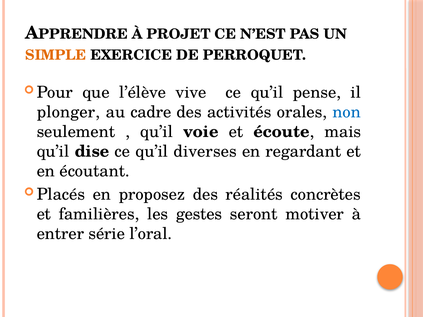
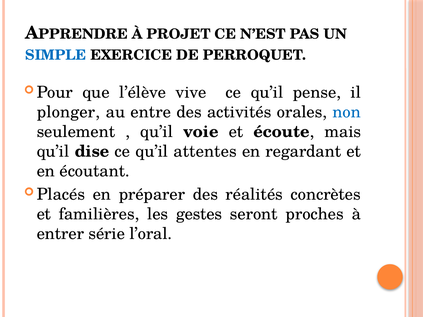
SIMPLE colour: orange -> blue (56, 55)
cadre: cadre -> entre (151, 112)
diverses: diverses -> attentes (205, 151)
proposez: proposez -> préparer (152, 194)
motiver: motiver -> proches (315, 214)
